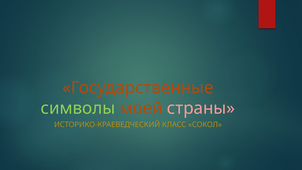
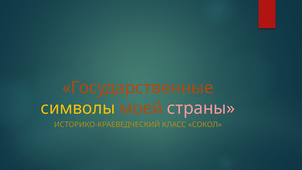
символы colour: light green -> yellow (78, 108)
